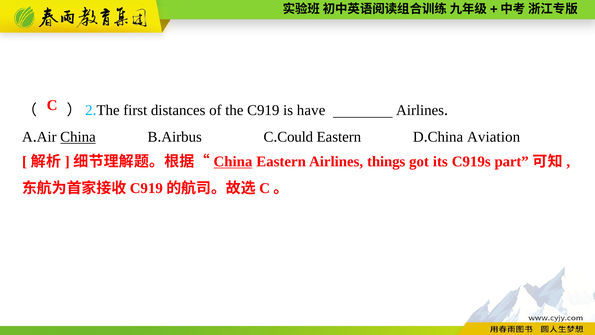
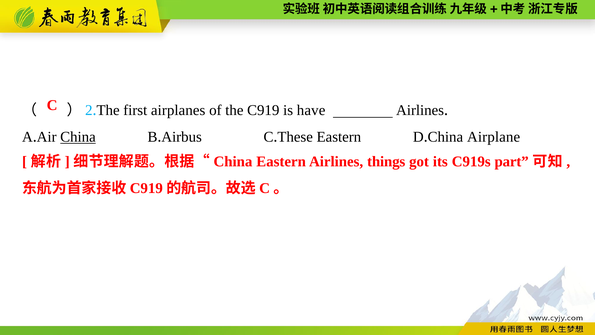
distances: distances -> airplanes (178, 110)
Could: Could -> These (295, 137)
Aviation: Aviation -> Airplane (494, 137)
China underline: present -> none (233, 161)
